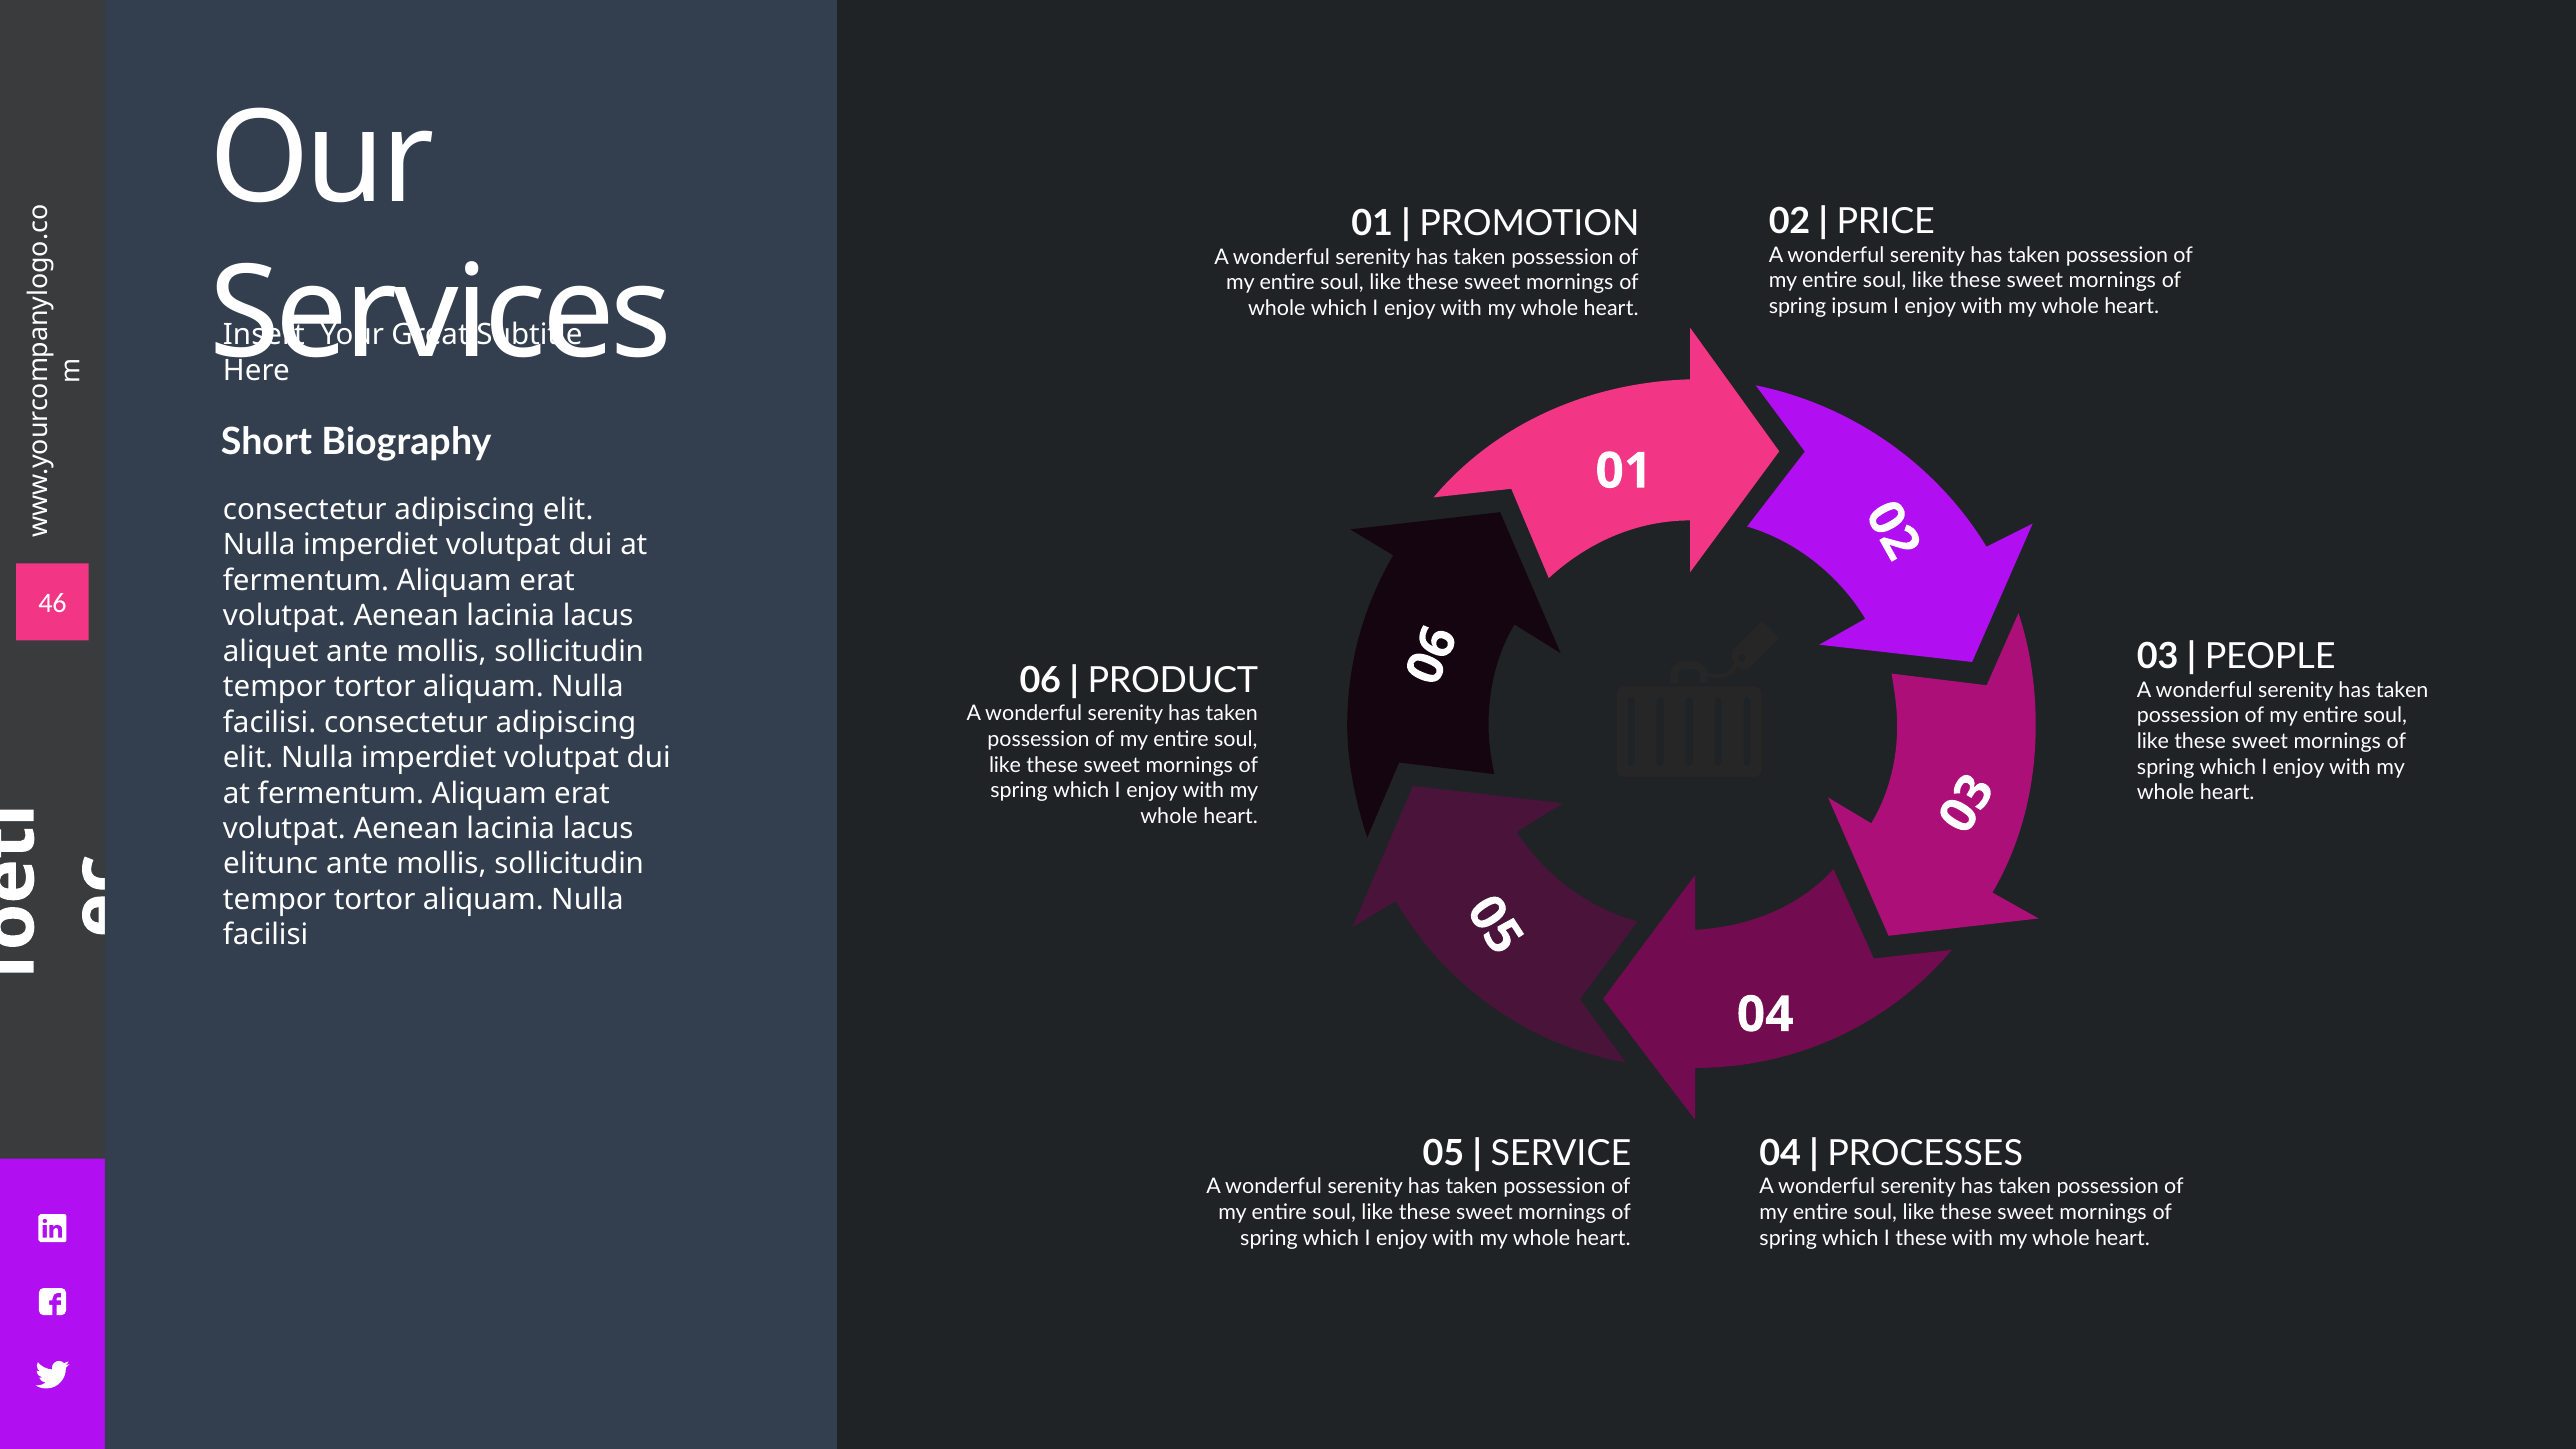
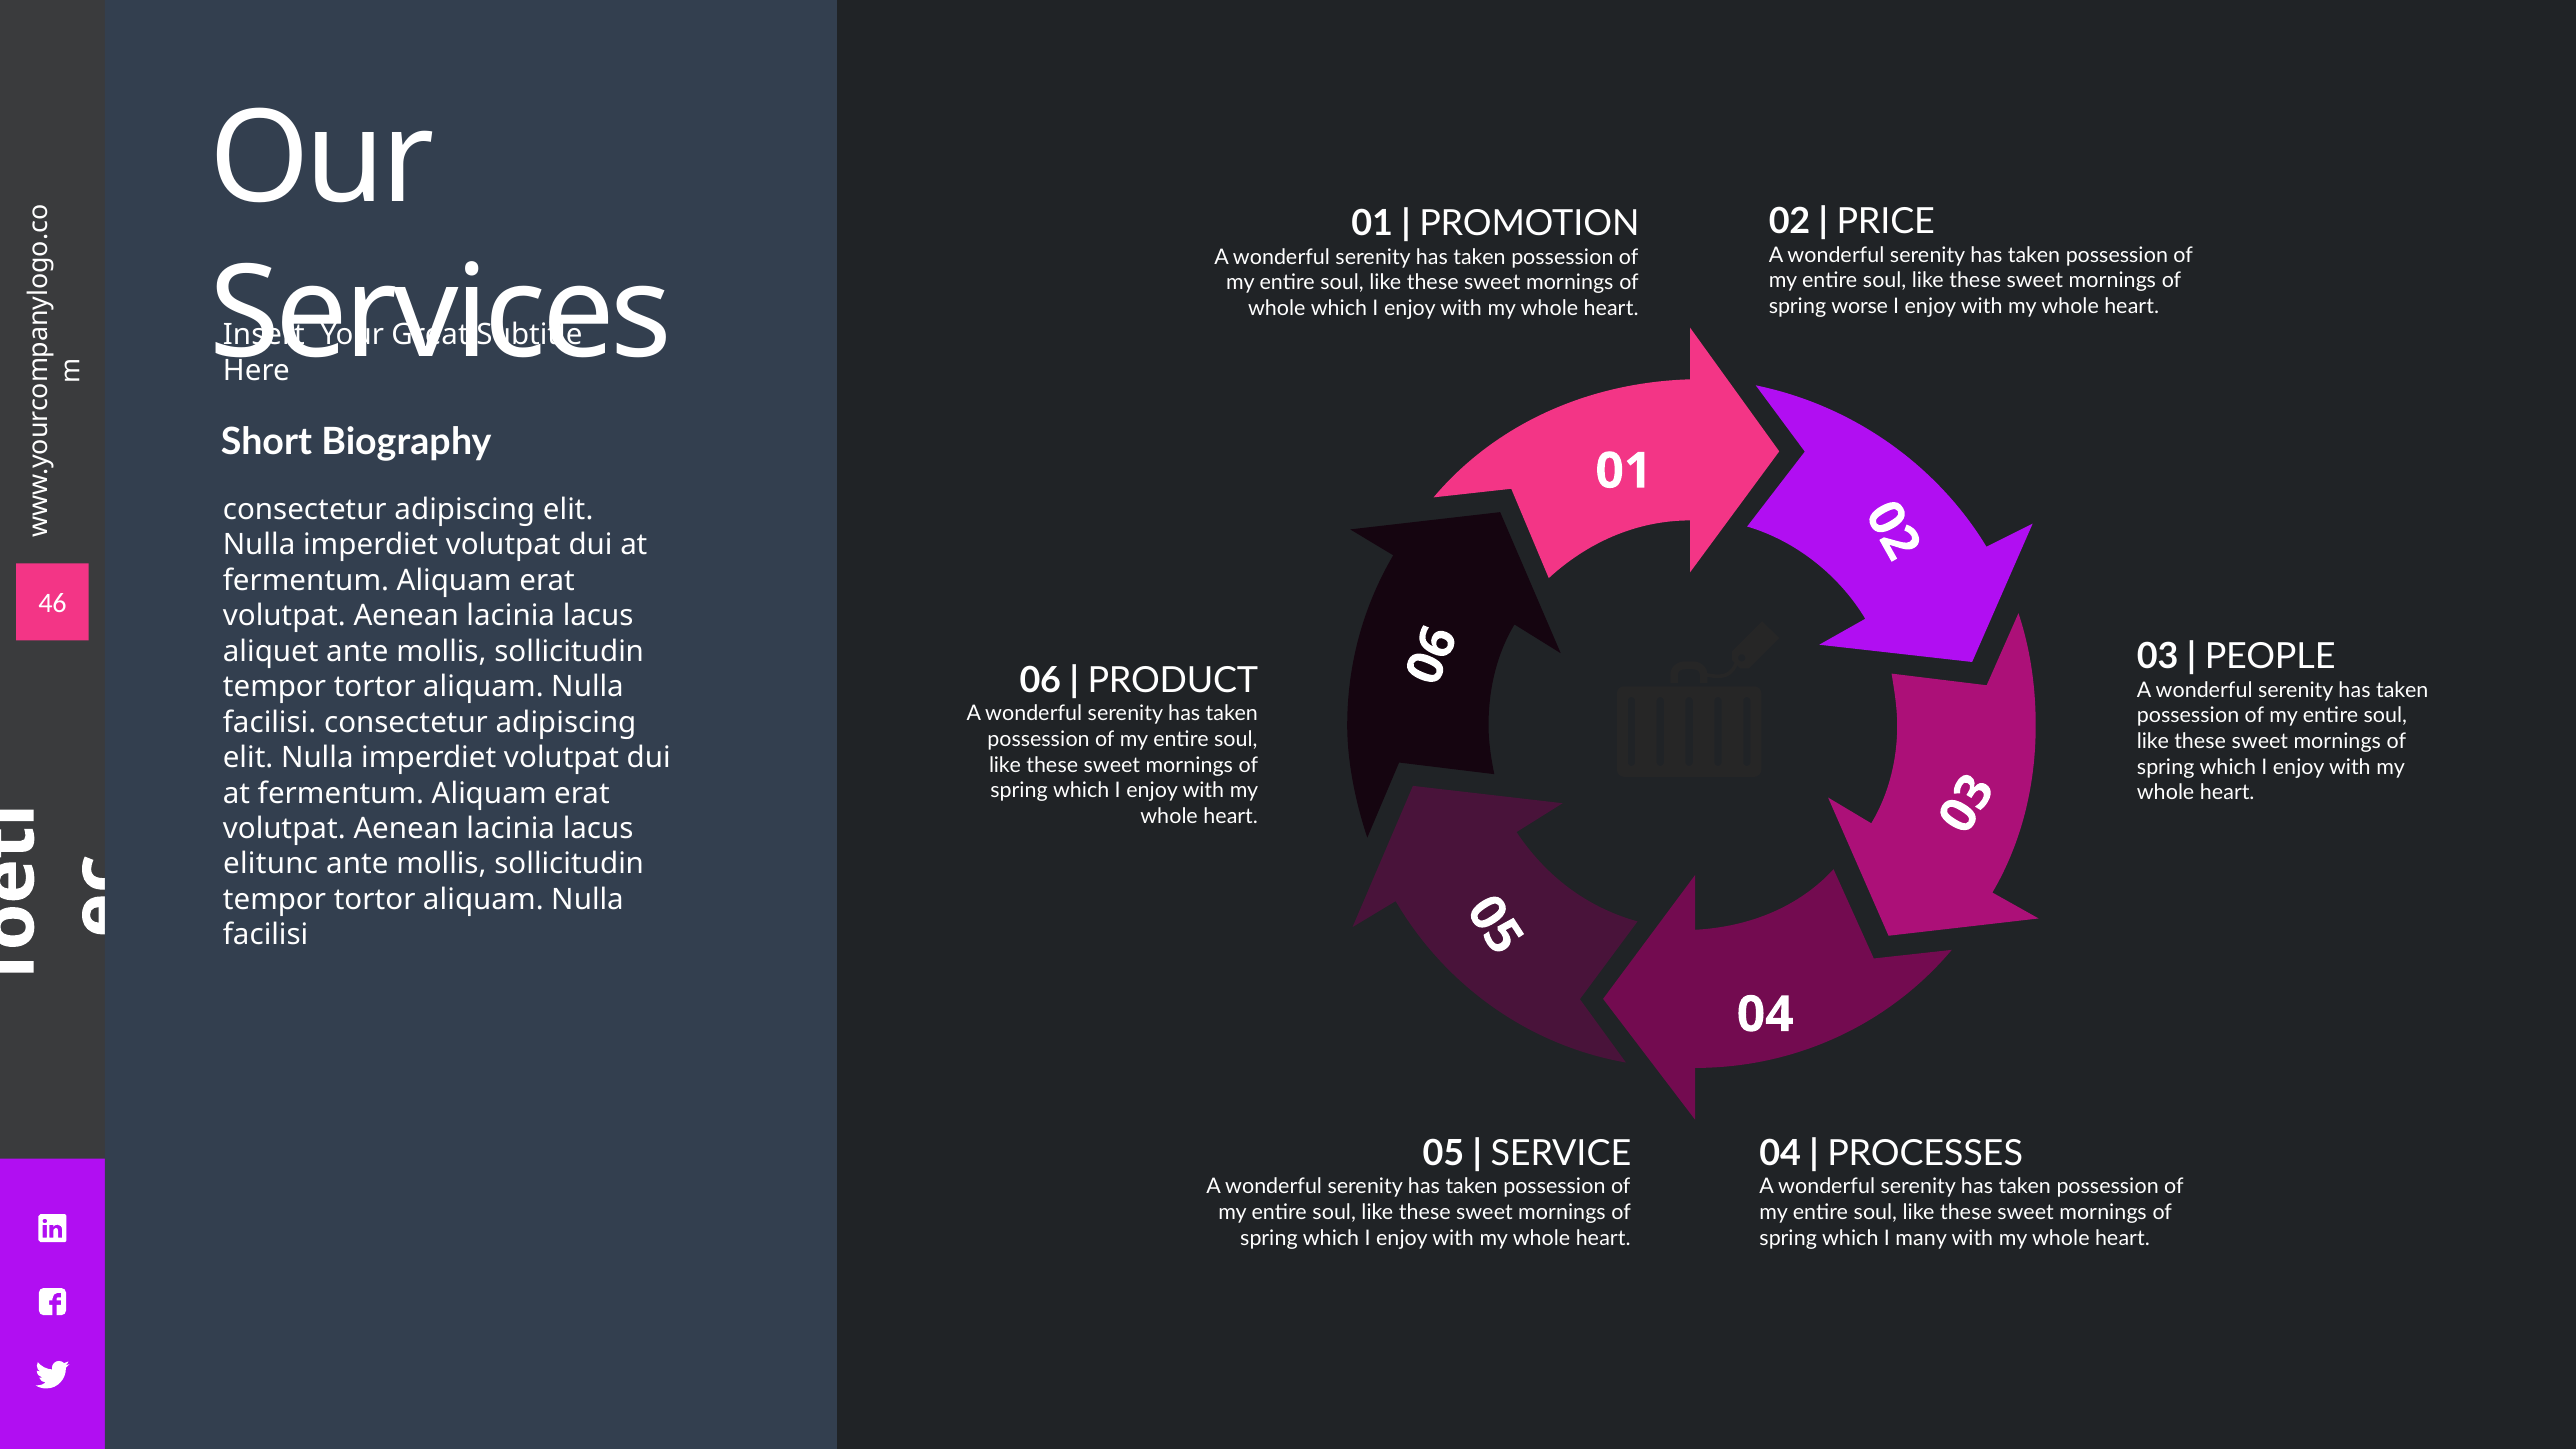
ipsum: ipsum -> worse (1860, 307)
I these: these -> many (1921, 1238)
